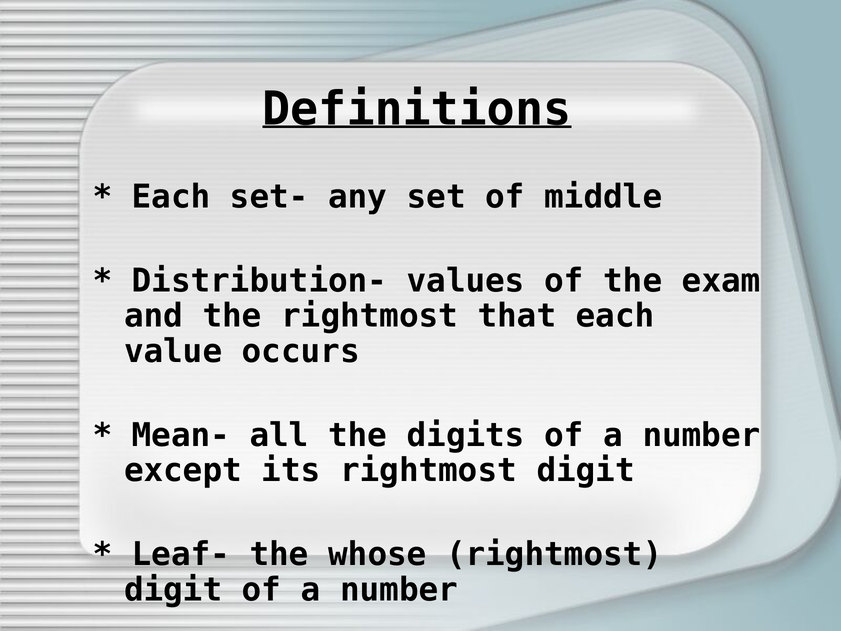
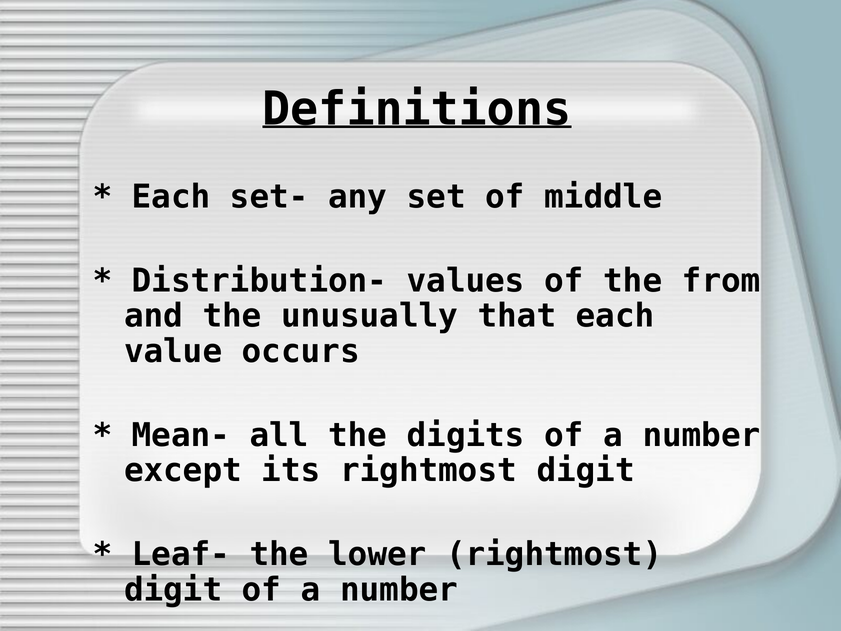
exam: exam -> from (721, 281)
the rightmost: rightmost -> unusually (370, 316)
whose: whose -> lower (377, 554)
